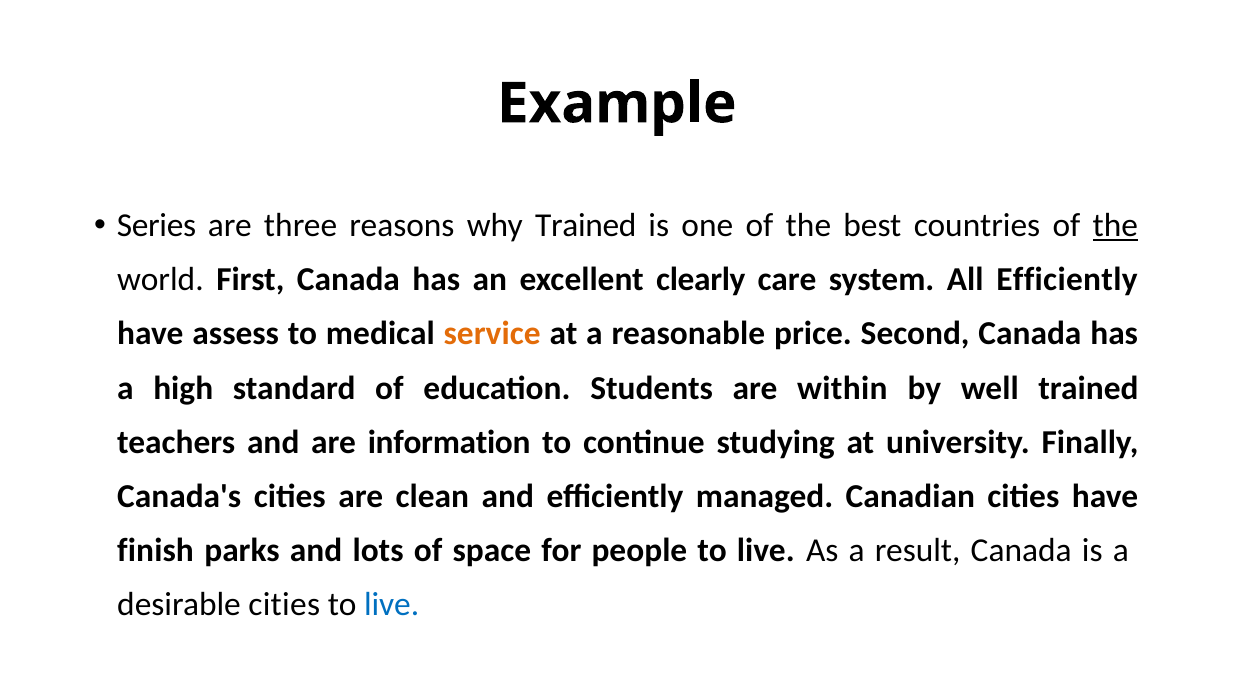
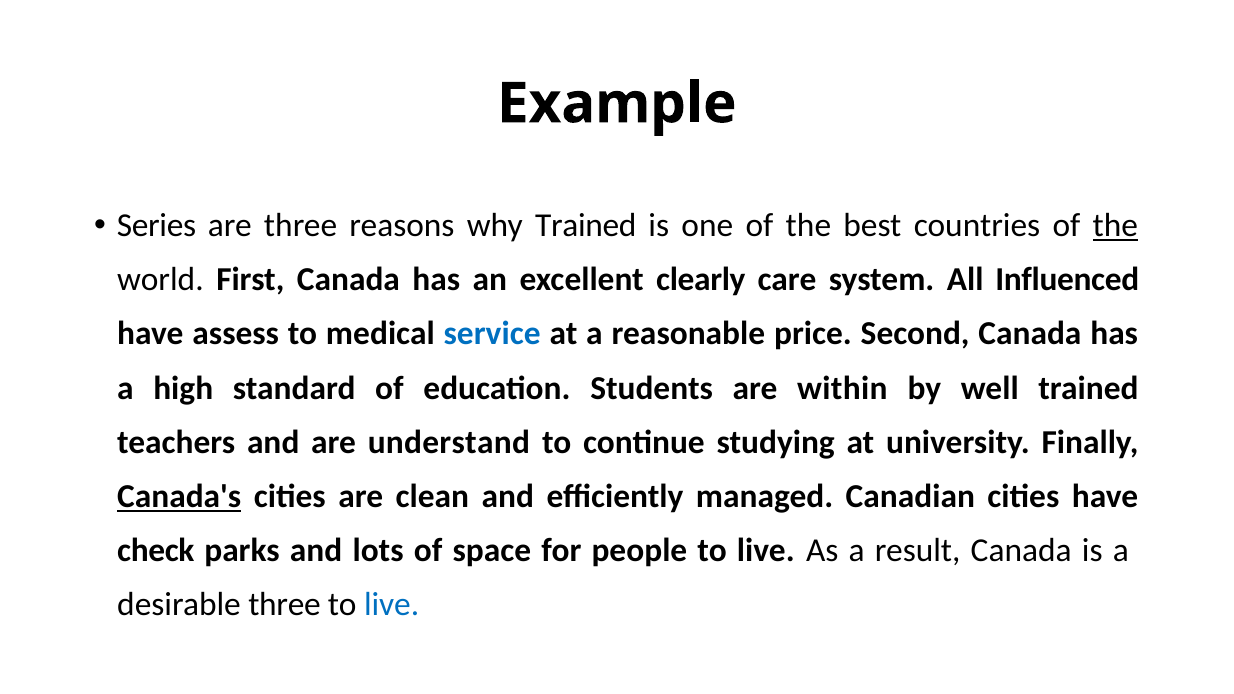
All Efficiently: Efficiently -> Influenced (1067, 280)
service colour: orange -> blue (492, 334)
information: information -> understand (449, 442)
Canada's underline: none -> present (179, 496)
finish: finish -> check (156, 550)
desirable cities: cities -> three (285, 605)
